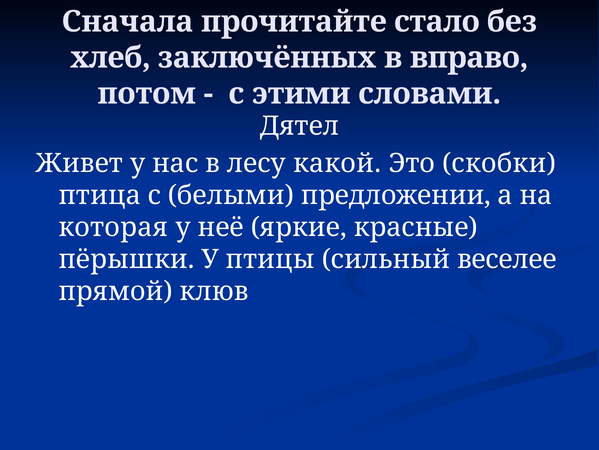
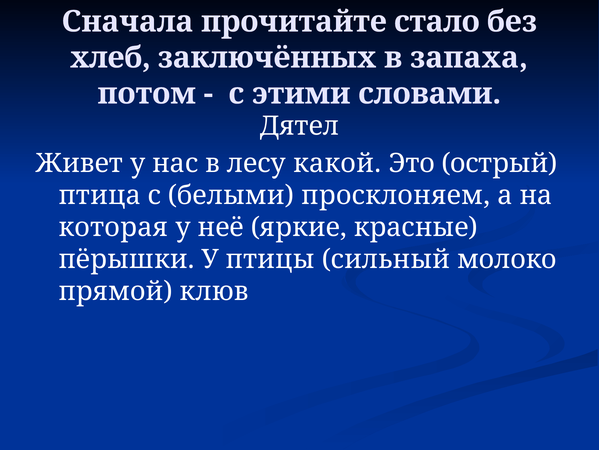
вправо: вправо -> запаха (469, 58)
скобки: скобки -> острый (499, 163)
предложении: предложении -> просклоняем (396, 195)
веселее: веселее -> молоко (507, 259)
